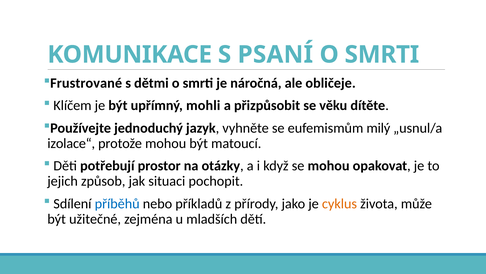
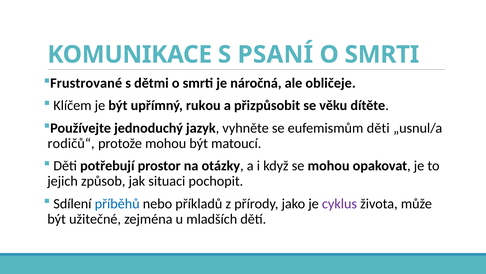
mohli: mohli -> rukou (203, 105)
eufemismům milý: milý -> děti (378, 128)
izolace“: izolace“ -> rodičů“ (71, 143)
cyklus colour: orange -> purple (340, 203)
